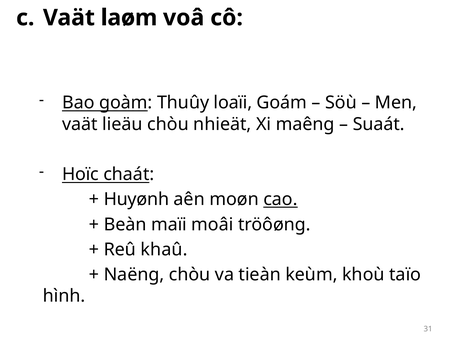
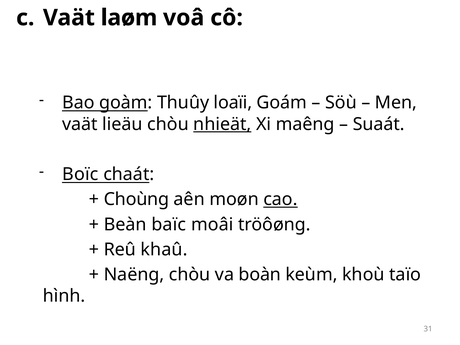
nhieät underline: none -> present (222, 124)
Hoïc: Hoïc -> Boïc (80, 174)
Huyønh: Huyønh -> Choùng (136, 199)
maïi: maïi -> baïc (169, 224)
tieàn: tieàn -> boàn (260, 275)
